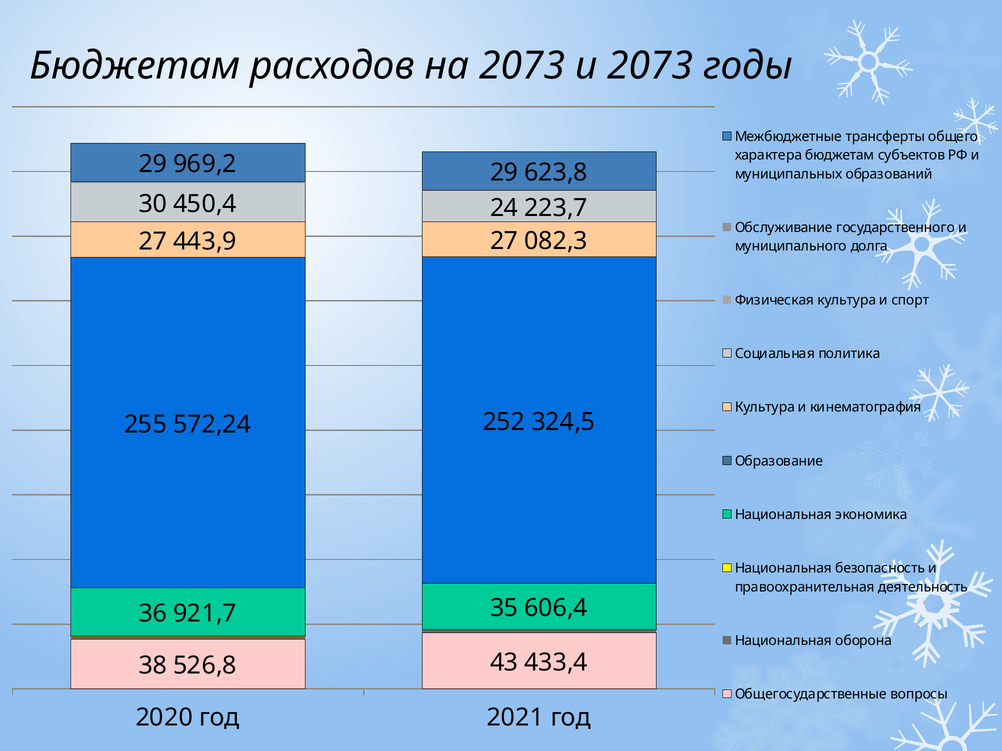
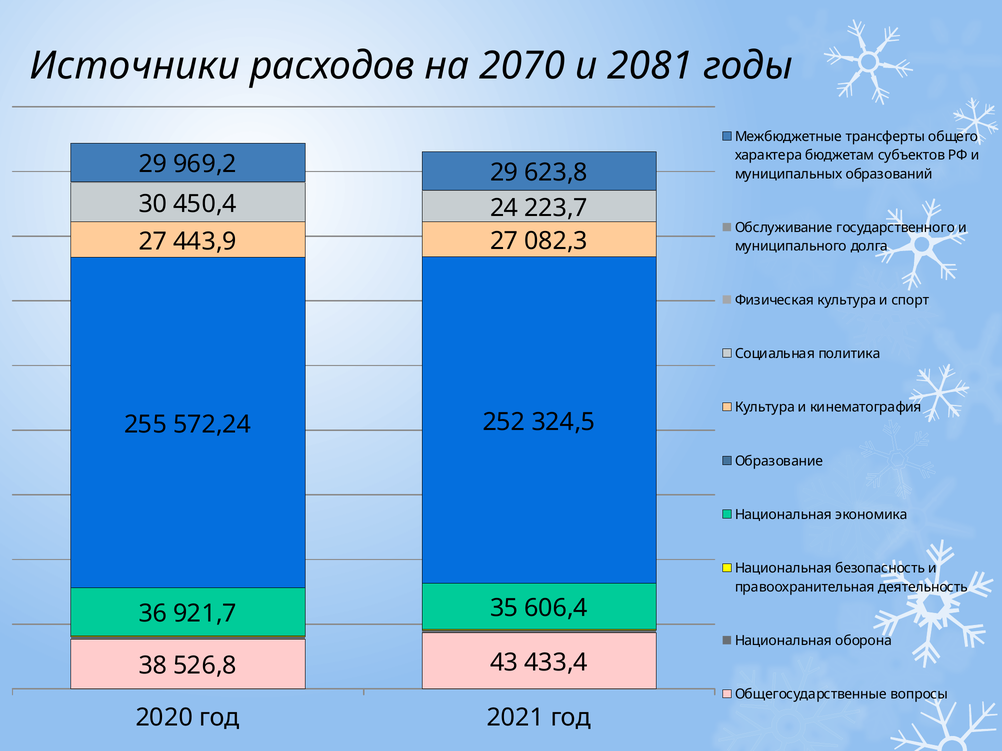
Бюджетам: Бюджетам -> Источники (135, 66)
на 2073: 2073 -> 2070 (522, 66)
и 2073: 2073 -> 2081 (650, 66)
